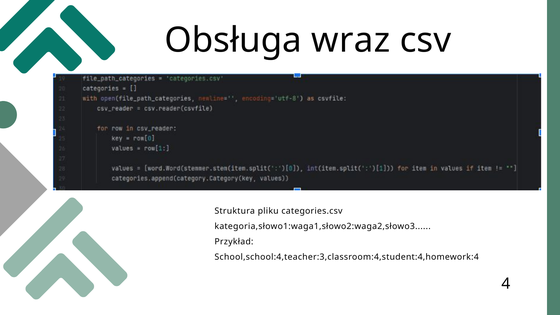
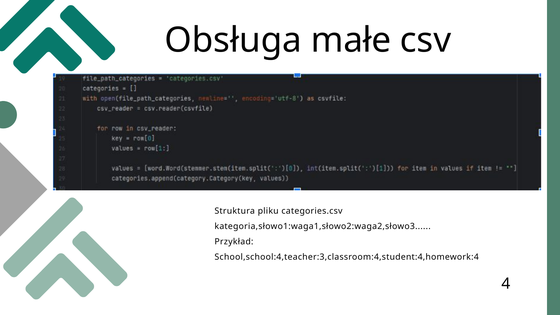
wraz: wraz -> małe (351, 40)
